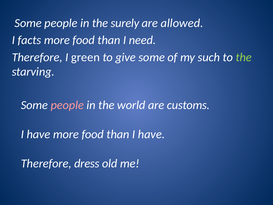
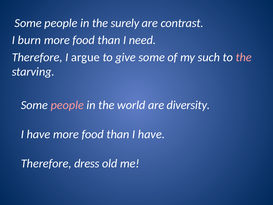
allowed: allowed -> contrast (182, 23)
facts: facts -> burn (29, 40)
green: green -> argue (85, 57)
the colour: light green -> pink (244, 57)
customs: customs -> diversity (188, 105)
